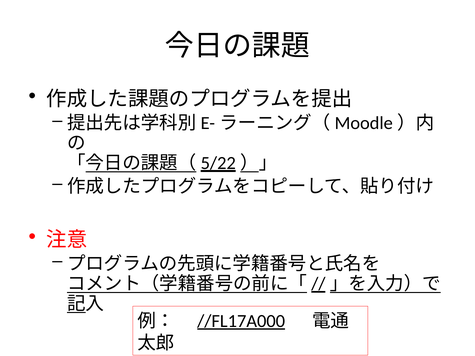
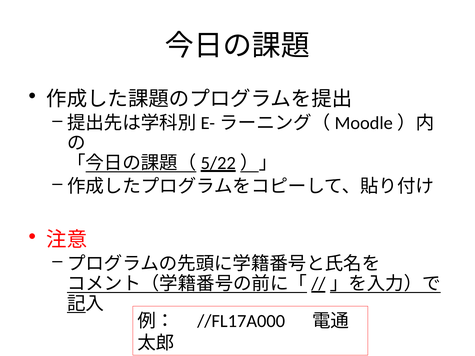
//FL17A000 underline: present -> none (241, 321)
